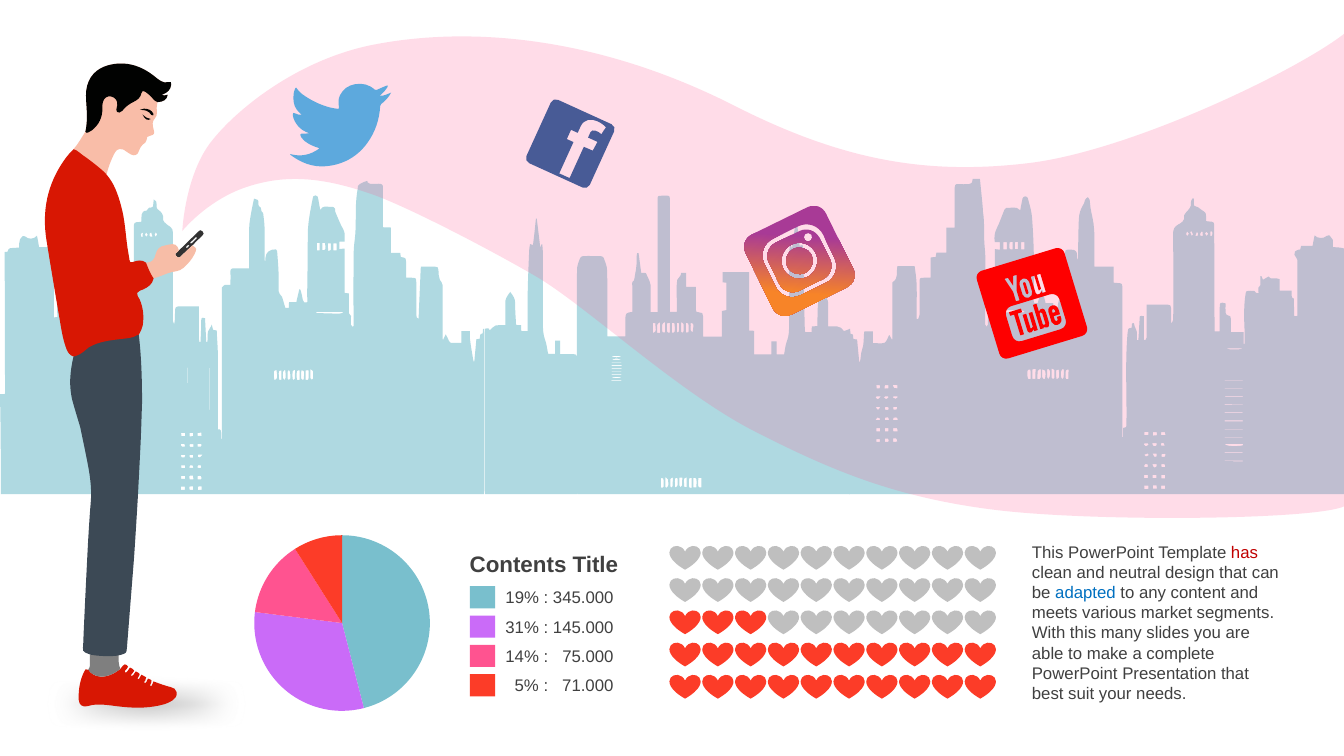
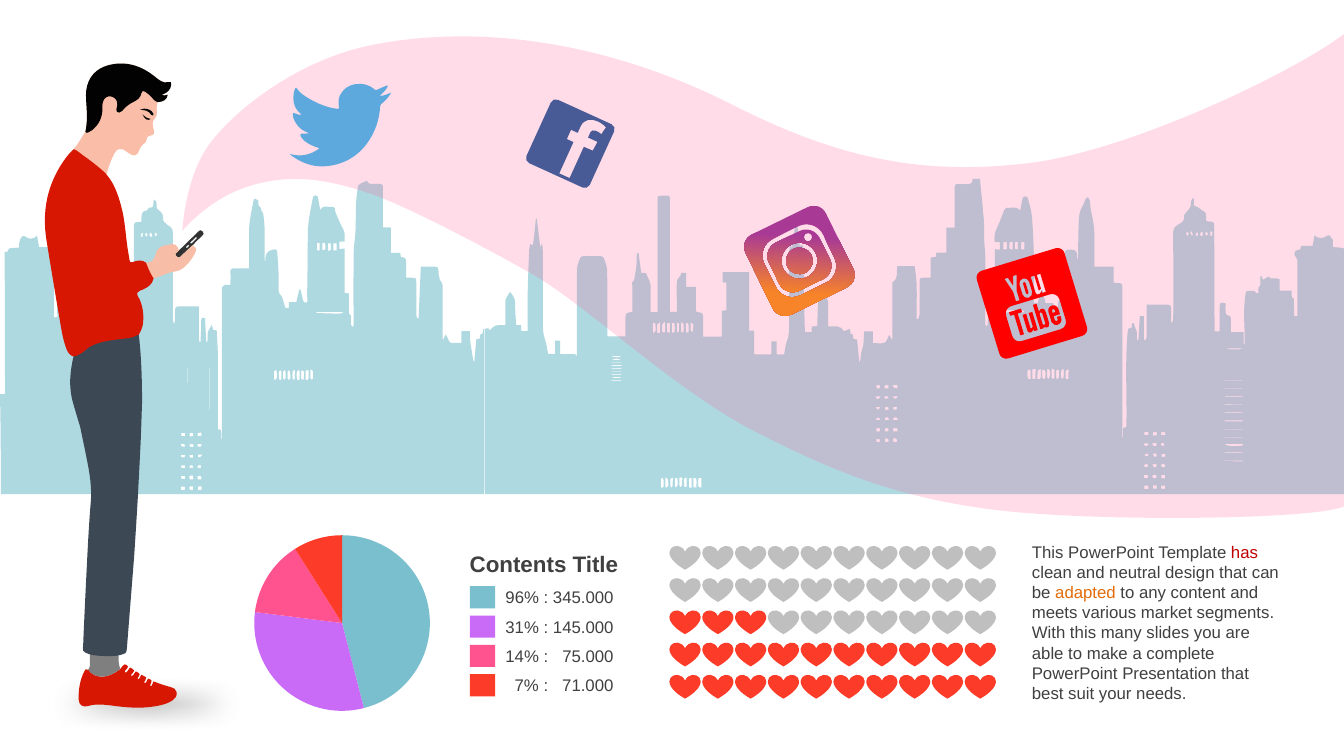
adapted colour: blue -> orange (1085, 593)
19%: 19% -> 96% (522, 598)
5%: 5% -> 7% (527, 686)
